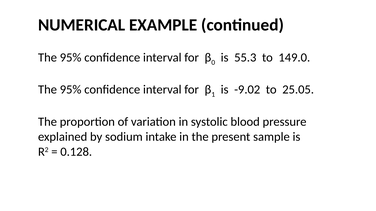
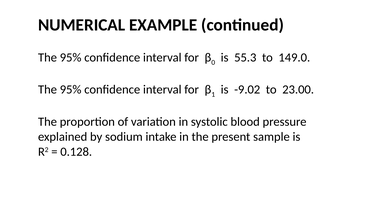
25.05: 25.05 -> 23.00 (298, 90)
